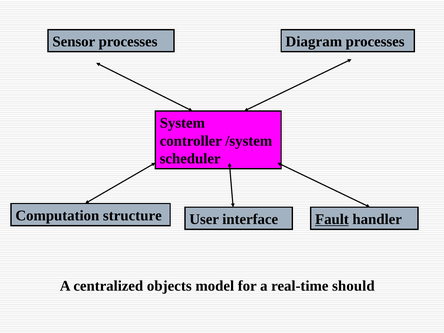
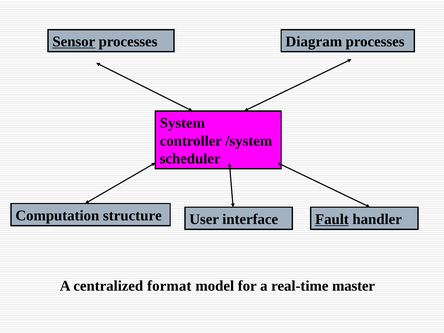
Sensor underline: none -> present (74, 42)
objects: objects -> format (169, 286)
should: should -> master (354, 286)
